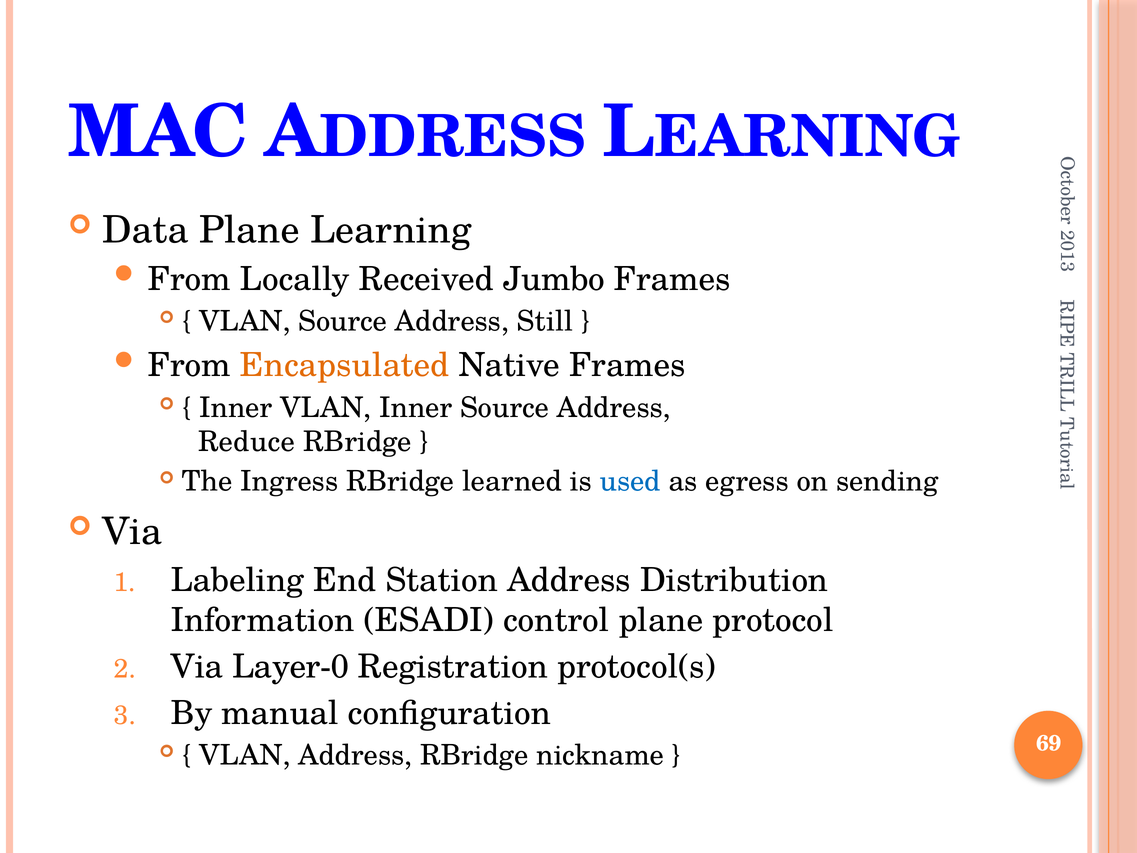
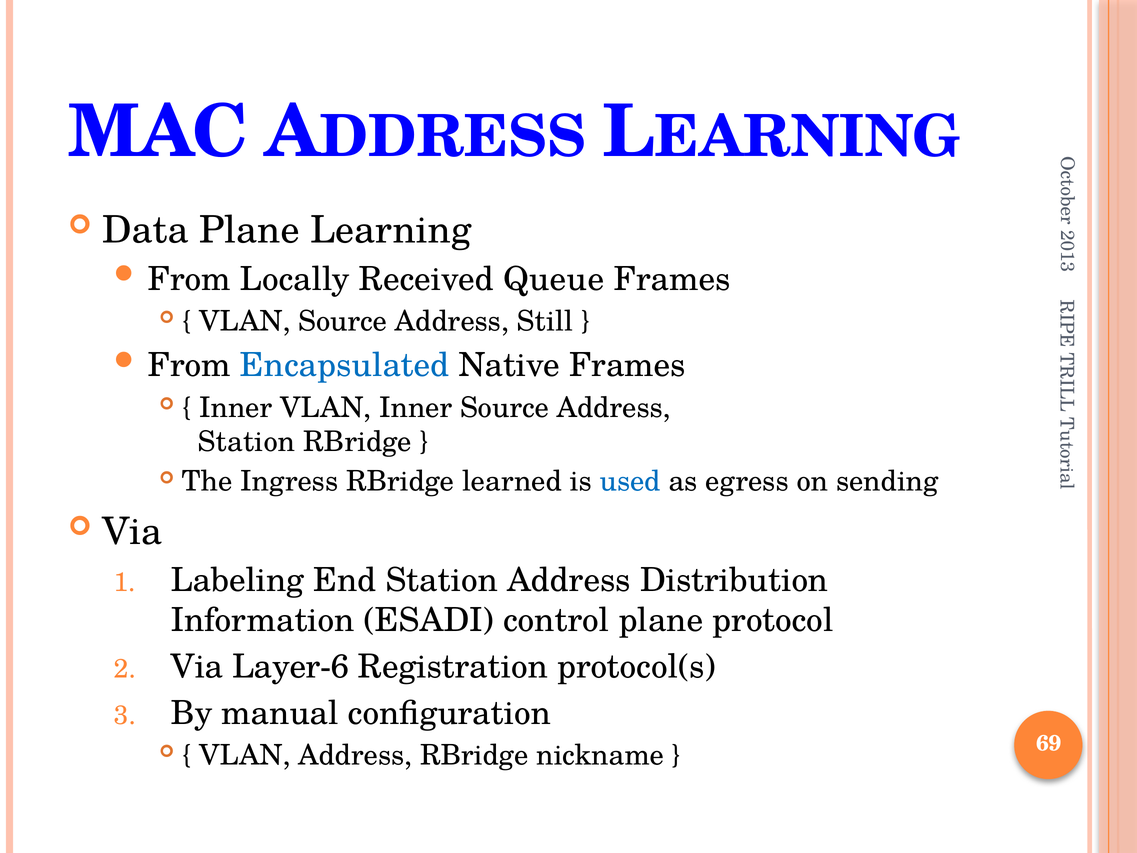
Jumbo: Jumbo -> Queue (554, 279)
Encapsulated colour: orange -> blue (345, 365)
Reduce: Reduce -> Station (246, 442)
Layer-0: Layer-0 -> Layer-6 (291, 667)
